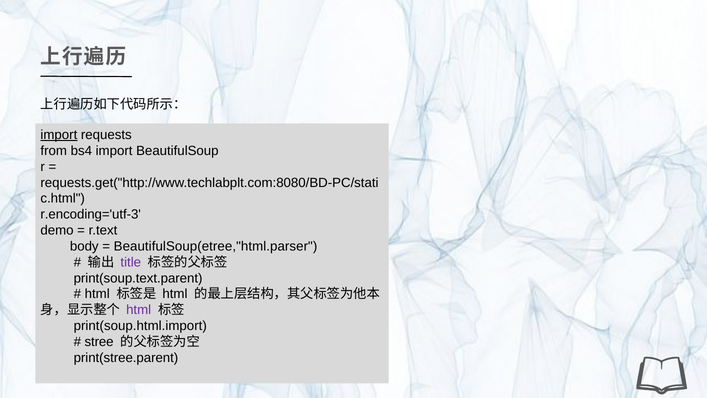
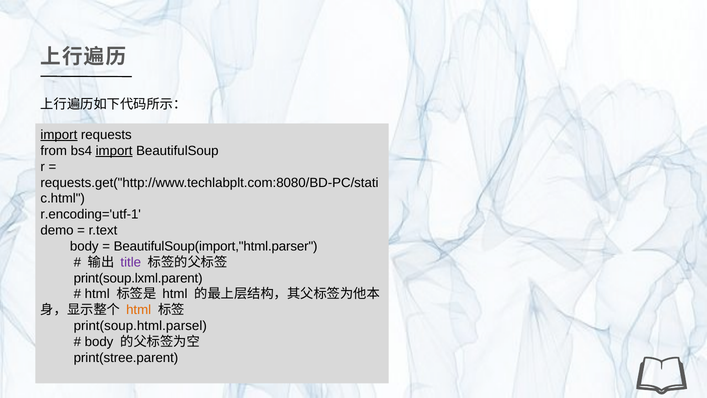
import underline: none -> present (114, 151)
r.encoding='utf-3: r.encoding='utf-3 -> r.encoding='utf-1 (91, 214)
BeautifulSoup(etree,"html.parser: BeautifulSoup(etree,"html.parser -> BeautifulSoup(import,"html.parser (216, 246)
print(soup.text.parent: print(soup.text.parent -> print(soup.lxml.parent (138, 278)
html colour: purple -> orange (139, 310)
print(soup.html.import: print(soup.html.import -> print(soup.html.parsel (140, 326)
stree: stree -> body (99, 342)
